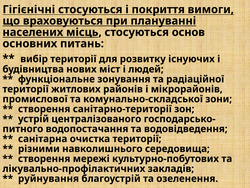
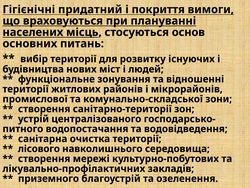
Гігієнічні стосуються: стосуються -> придатний (90, 9)
радіаційної: радіаційної -> відношенні (195, 79)
різними: різними -> лісового (39, 148)
руйнування: руйнування -> приземного (49, 178)
